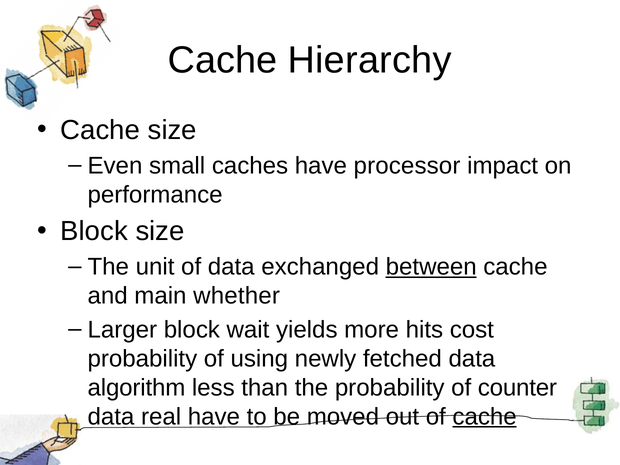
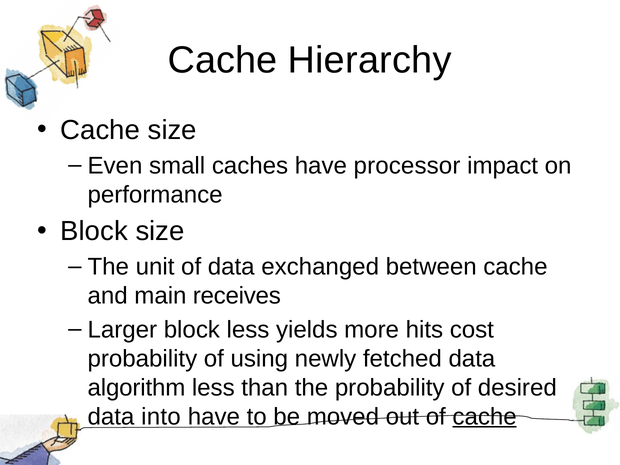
between underline: present -> none (431, 267)
whether: whether -> receives (237, 296)
block wait: wait -> less (248, 330)
counter: counter -> desired (517, 388)
real: real -> into (161, 417)
